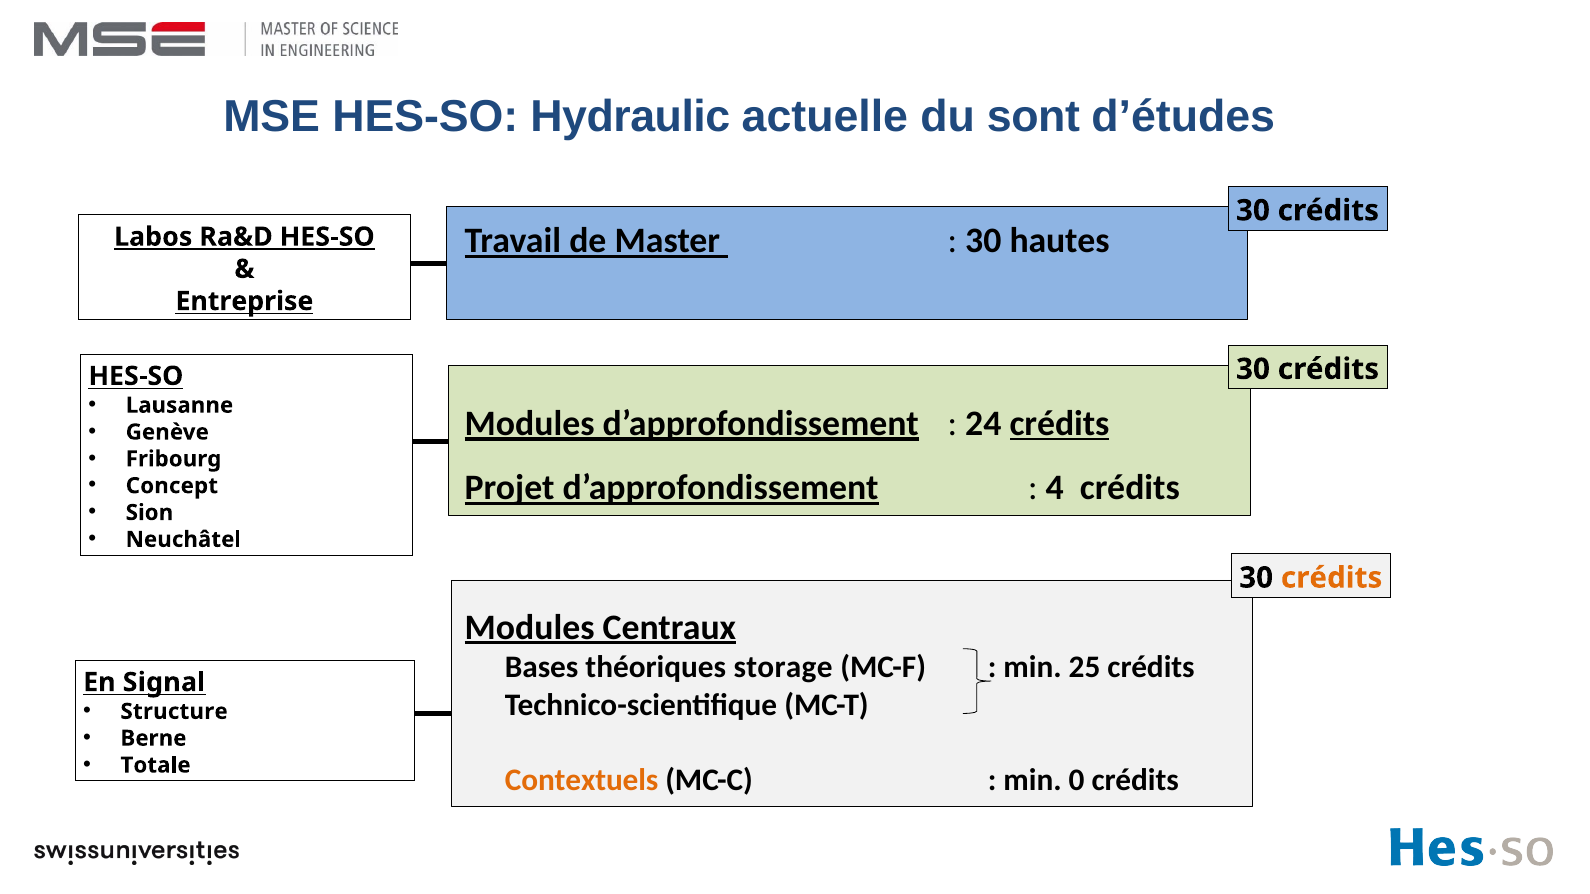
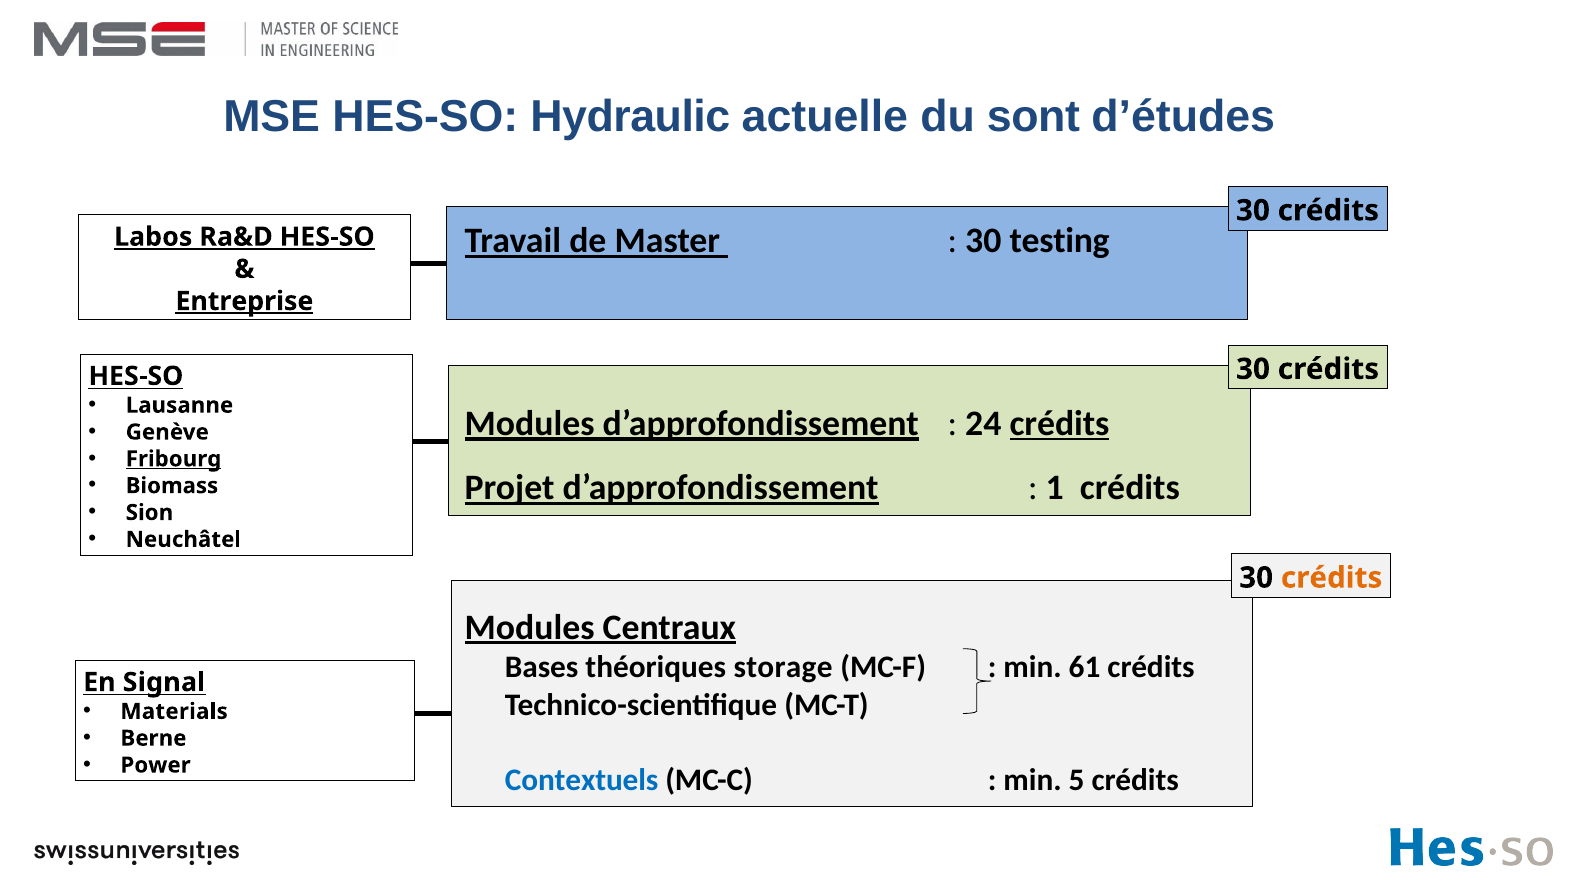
hautes: hautes -> testing (1060, 241)
Entreprise underline: none -> present (244, 301)
Fribourg underline: none -> present (174, 459)
4: 4 -> 1 (1055, 488)
Concept: Concept -> Biomass (172, 486)
25: 25 -> 61 (1085, 668)
Structure: Structure -> Materials (174, 712)
Totale: Totale -> Power (156, 765)
Contextuels colour: orange -> blue (582, 780)
0: 0 -> 5 (1077, 780)
